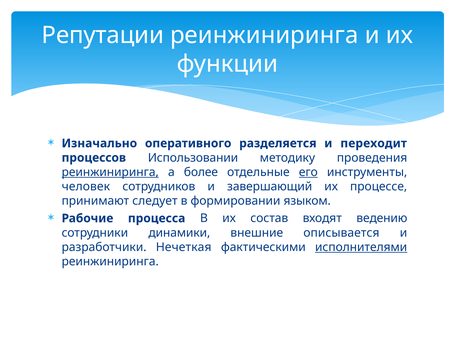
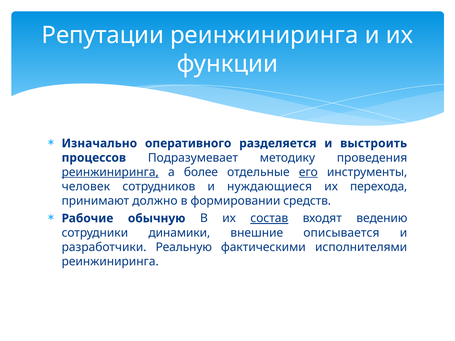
переходит: переходит -> выстроить (374, 143)
Использовании: Использовании -> Подразумевает (193, 158)
завершающий: завершающий -> нуждающиеся (270, 187)
процессе: процессе -> перехода (379, 187)
следует: следует -> должно (155, 201)
языком: языком -> средств (307, 201)
процесса: процесса -> обычную (157, 218)
состав underline: none -> present (269, 218)
Нечеткая: Нечеткая -> Реальную (184, 247)
исполнителями underline: present -> none (361, 247)
